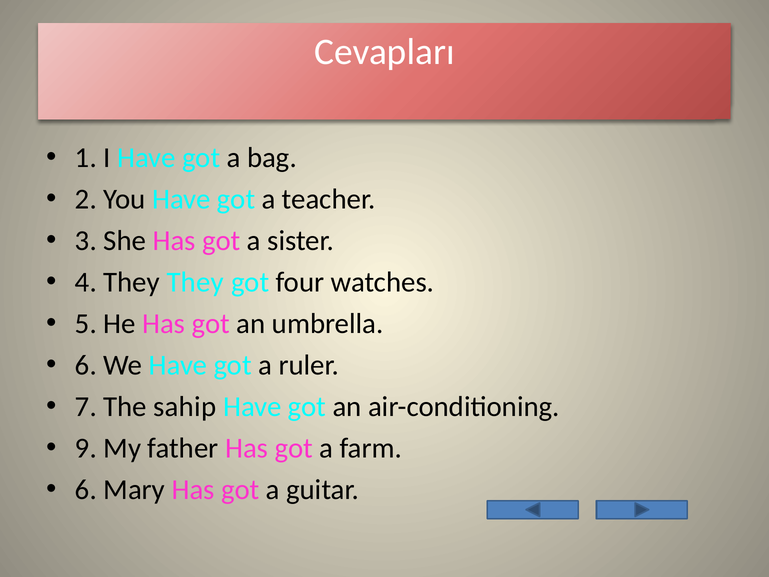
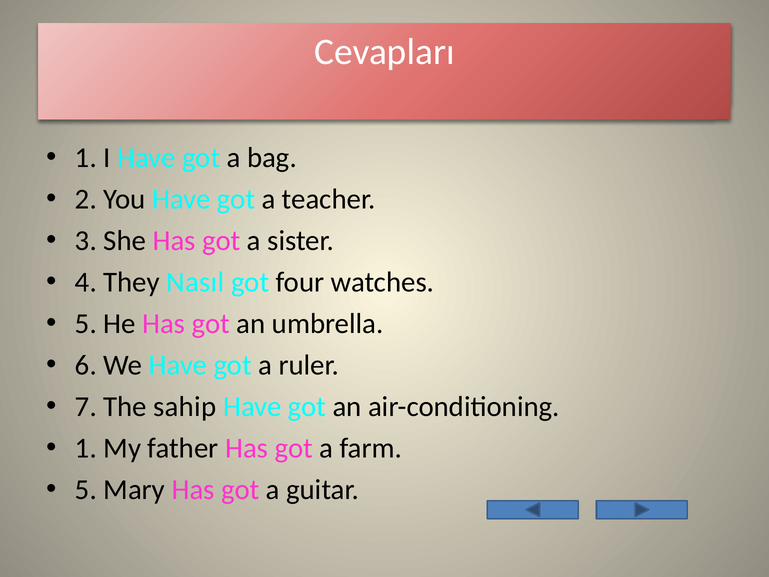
They They: They -> Nasıl (195, 282)
9: 9 -> 1 (86, 448)
6: 6 -> 5 (86, 490)
